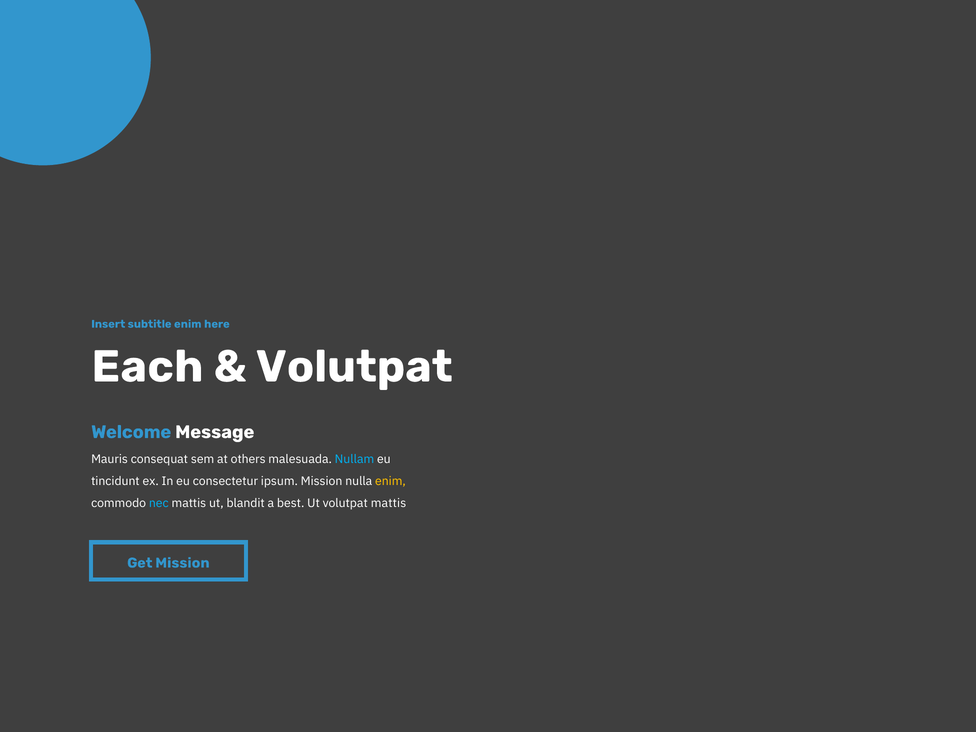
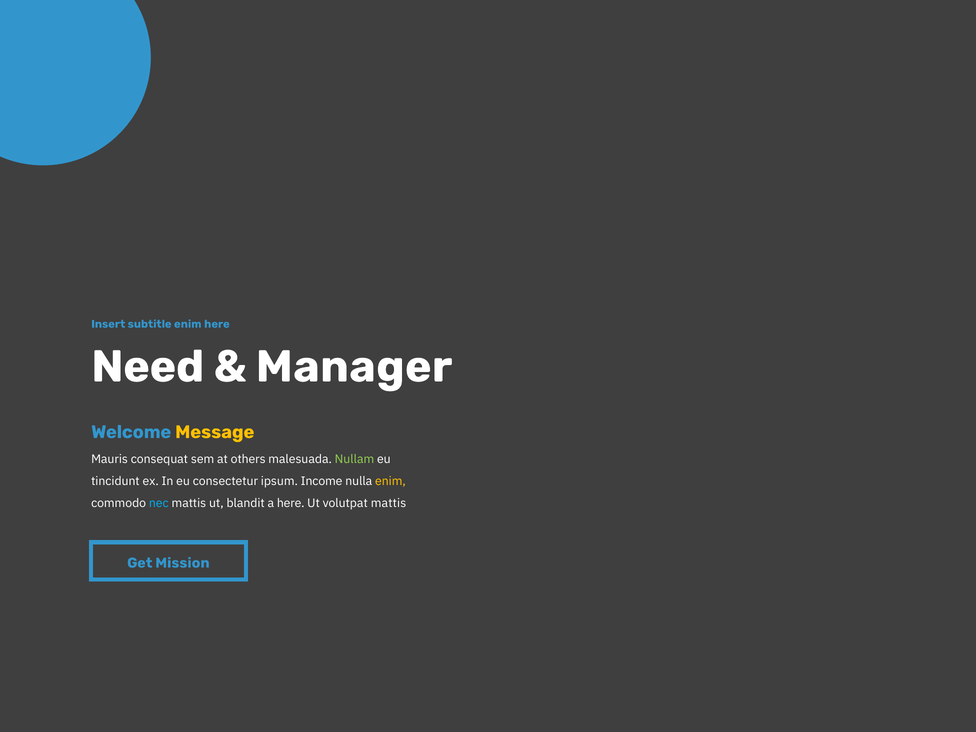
Each: Each -> Need (148, 367)
Volutpat: Volutpat -> Manager (354, 367)
Message colour: white -> yellow (215, 432)
Nullam colour: light blue -> light green (354, 459)
ipsum Mission: Mission -> Income (322, 481)
a best: best -> here (291, 503)
